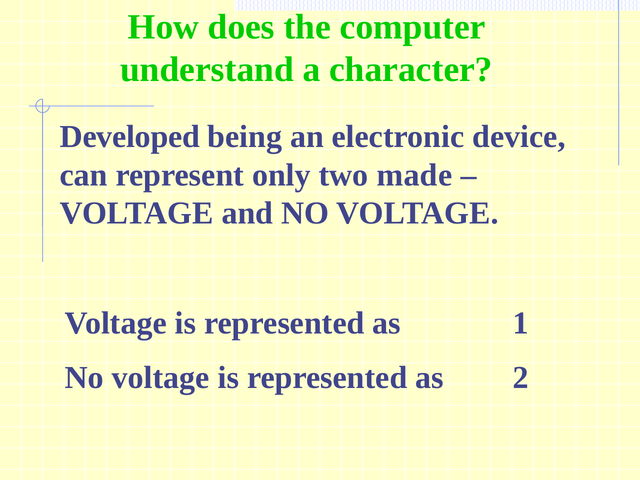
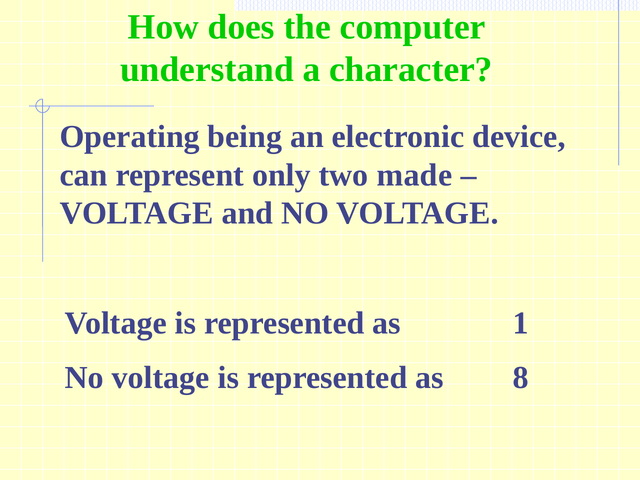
Developed: Developed -> Operating (130, 137)
2: 2 -> 8 (521, 378)
